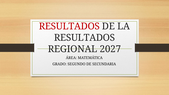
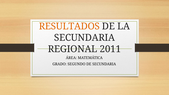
RESULTADOS colour: red -> orange (69, 26)
RESULTADOS: RESULTADOS -> SECUNDARIA (85, 38)
2027: 2027 -> 2011 (110, 49)
